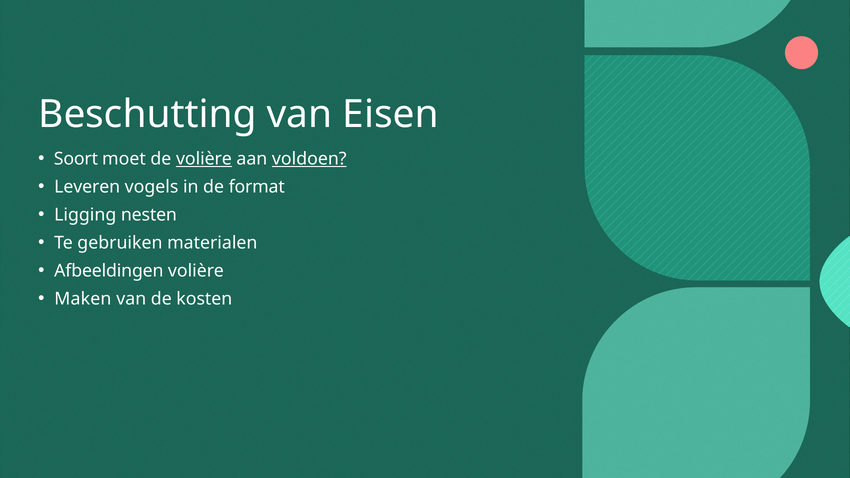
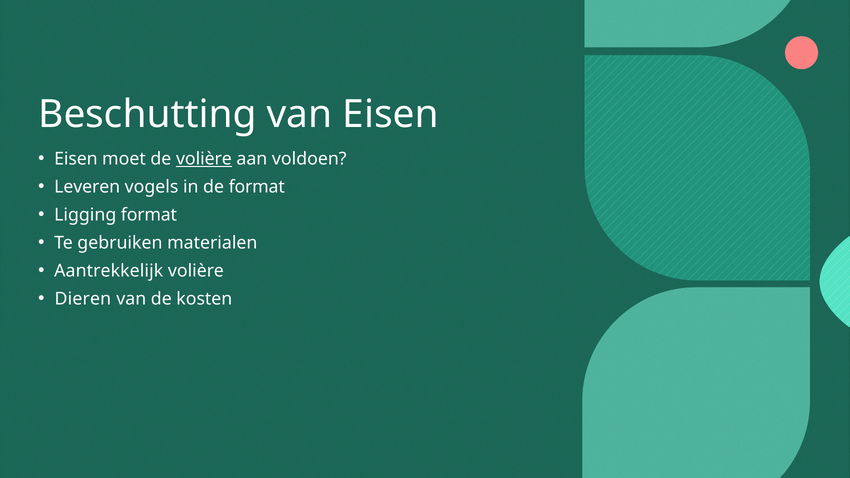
Soort: Soort -> Eisen (76, 159)
voldoen underline: present -> none (309, 159)
Ligging nesten: nesten -> format (149, 215)
Afbeeldingen: Afbeeldingen -> Aantrekkelijk (109, 271)
Maken: Maken -> Dieren (83, 299)
